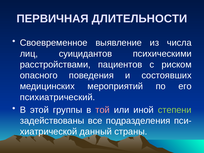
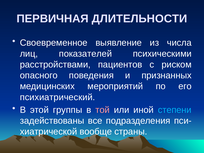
суицидантов: суицидантов -> показателей (85, 54)
состоявших: состоявших -> признанных (167, 75)
степени colour: light green -> light blue (175, 110)
данный: данный -> вообще (96, 132)
